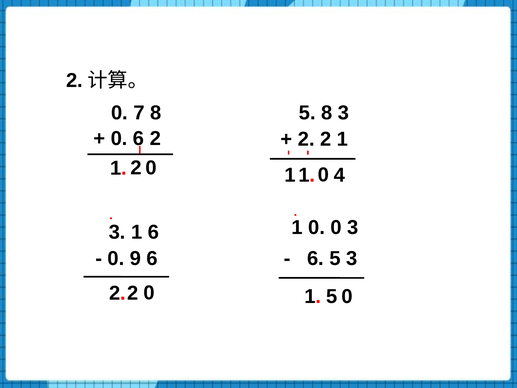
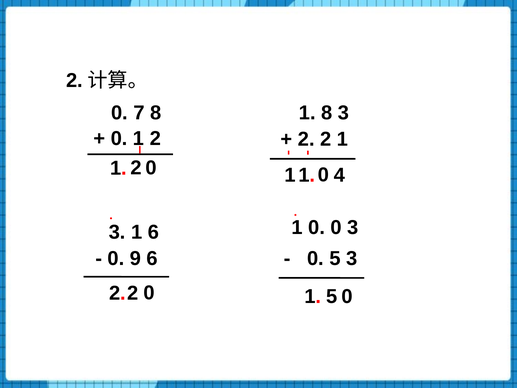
8 5: 5 -> 1 (307, 113)
0 6: 6 -> 1 (139, 138)
6: 6 -> 0 (315, 258)
